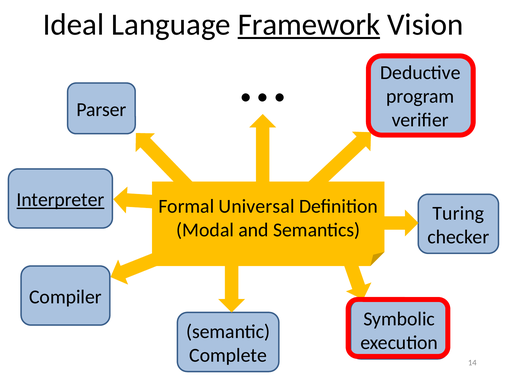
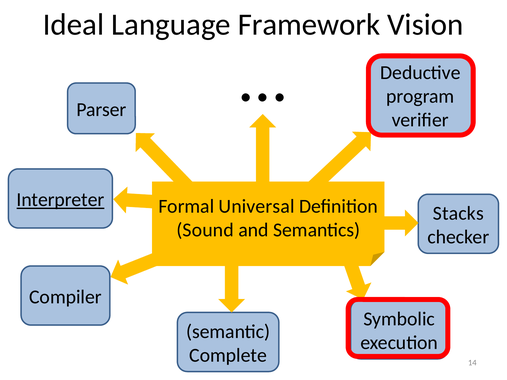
Framework underline: present -> none (309, 25)
Turing: Turing -> Stacks (458, 213)
Modal: Modal -> Sound (205, 230)
